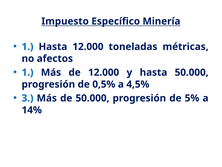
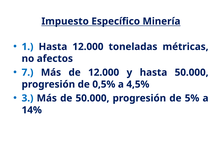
1: 1 -> 7 (28, 72)
